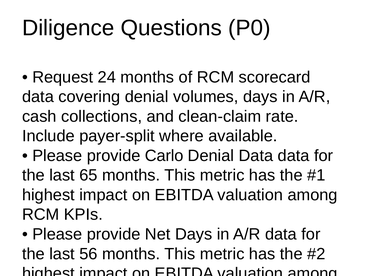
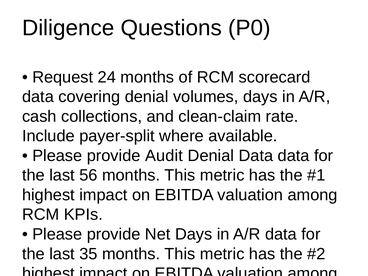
Carlo: Carlo -> Audit (164, 156)
65: 65 -> 56 (88, 175)
56: 56 -> 35 (88, 254)
